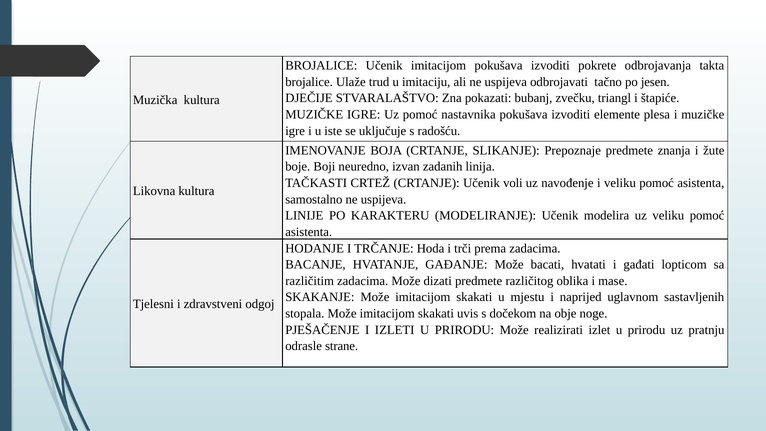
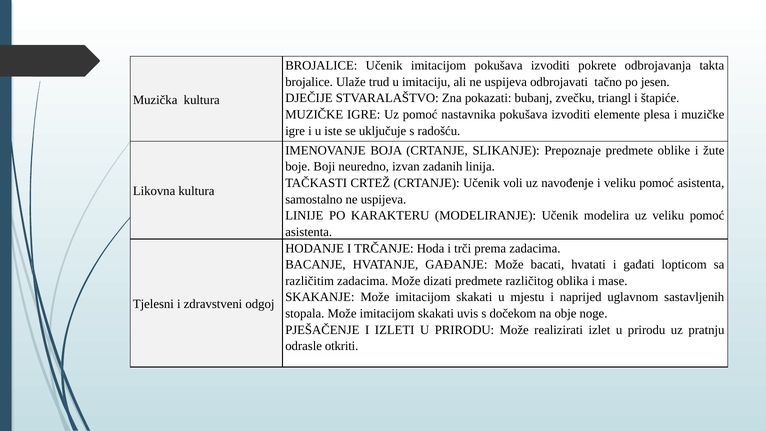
znanja: znanja -> oblike (674, 150)
strane: strane -> otkriti (342, 346)
